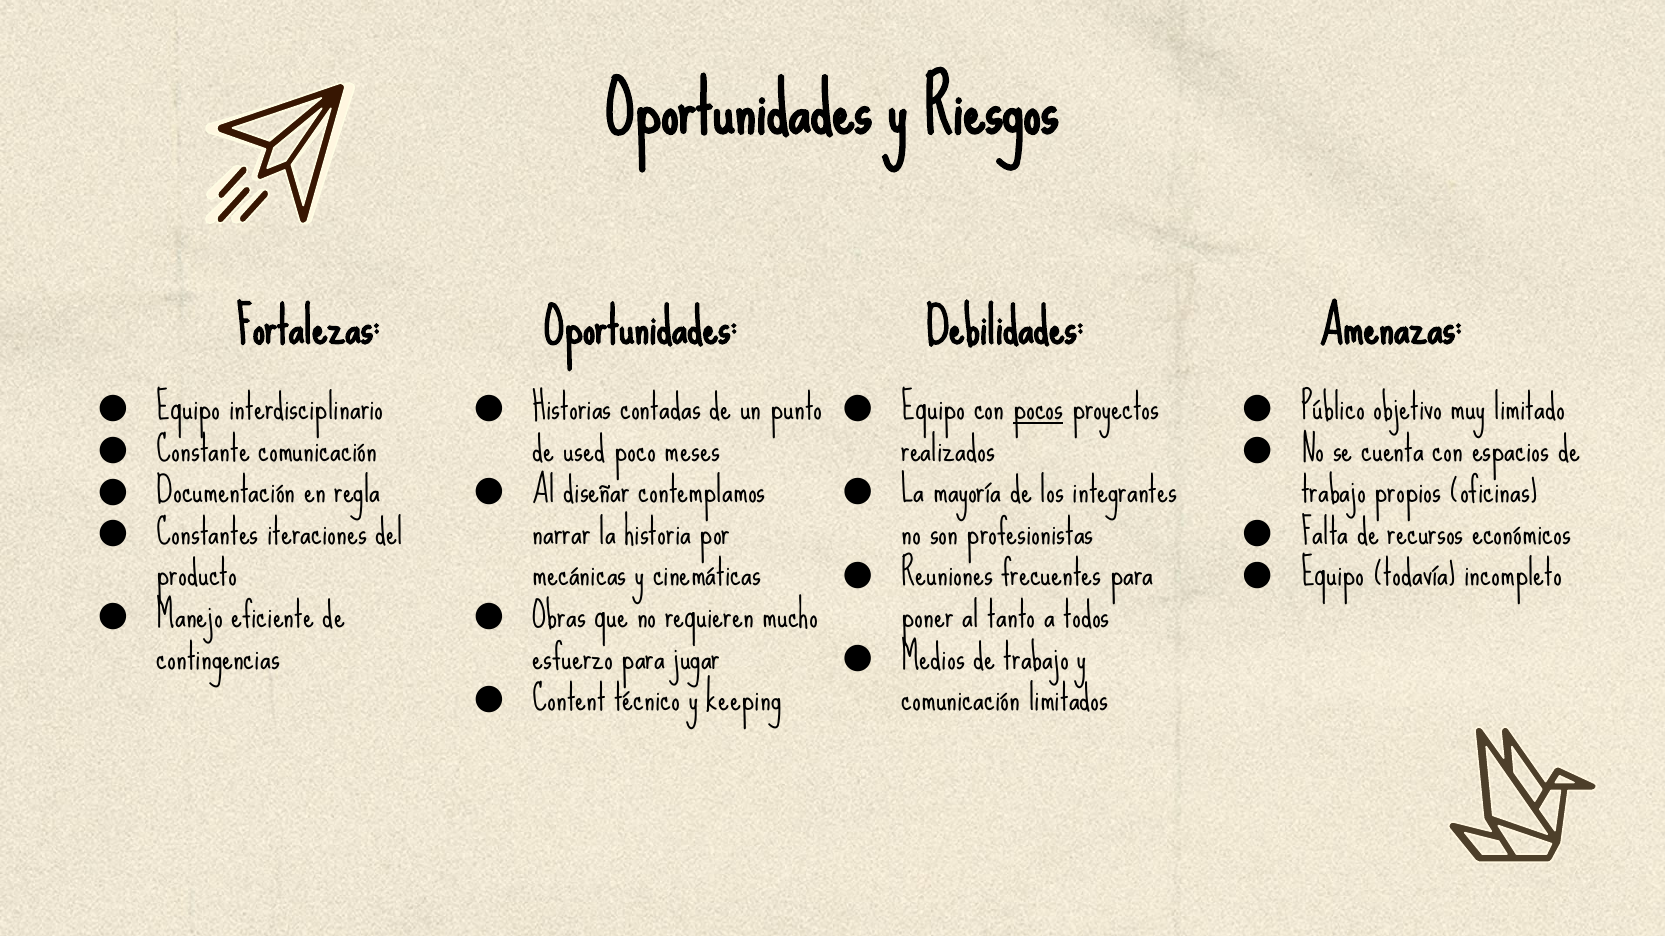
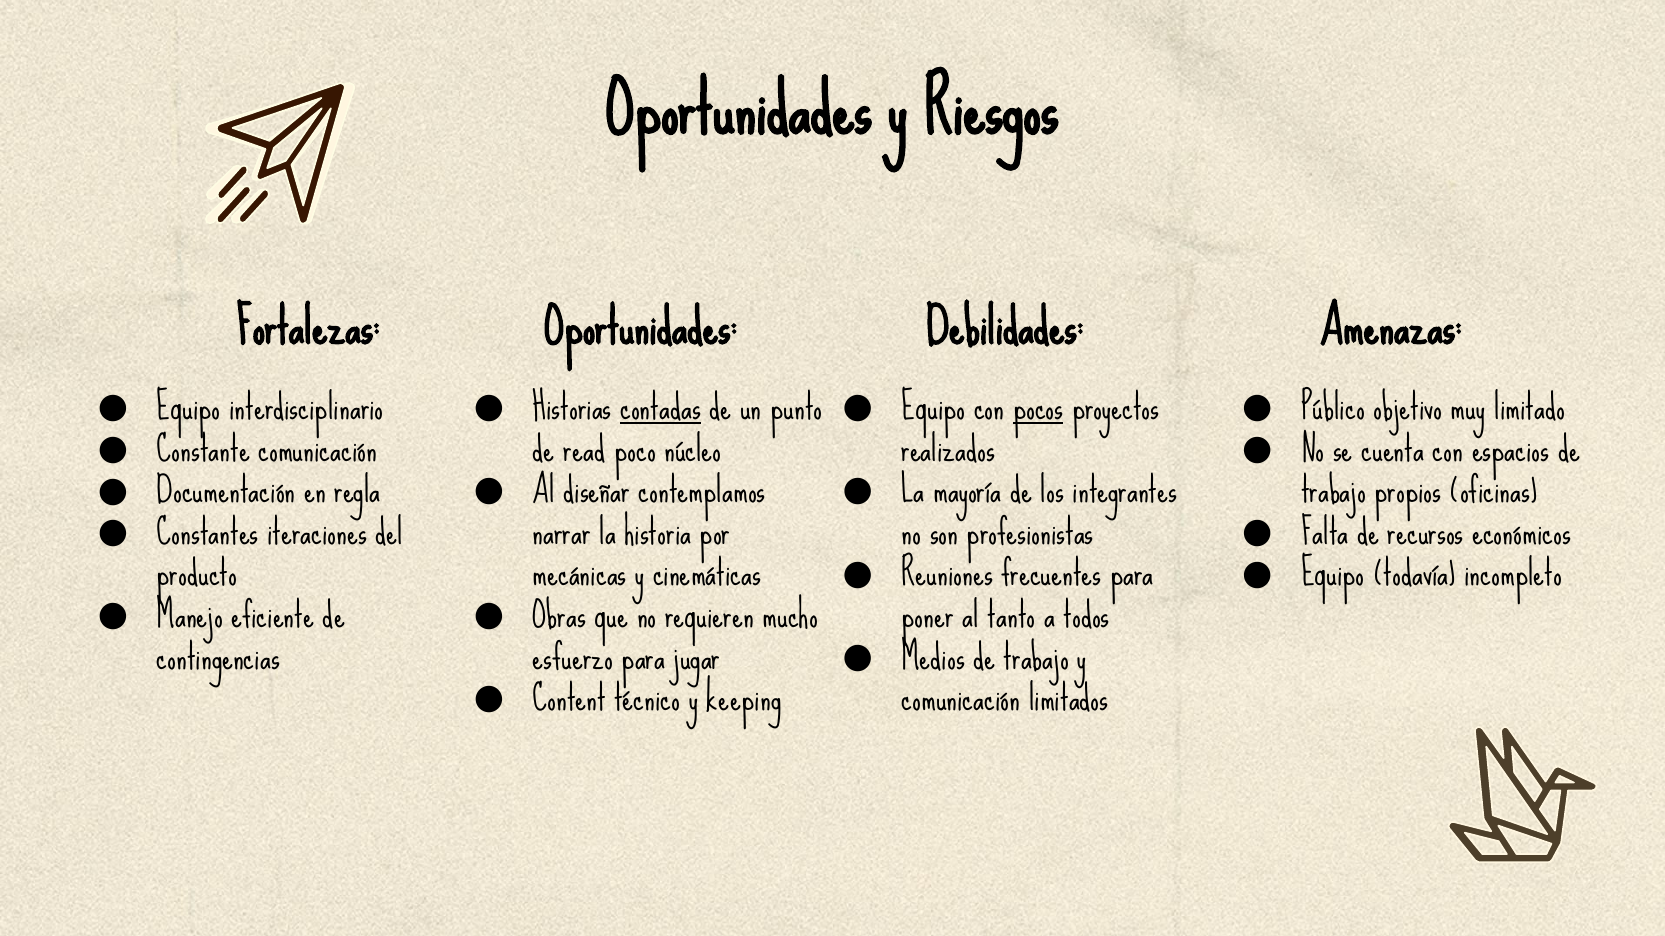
contadas underline: none -> present (661, 408)
used: used -> read (585, 450)
meses: meses -> núcleo (693, 450)
